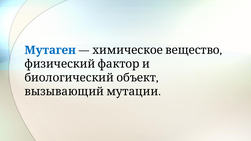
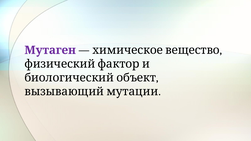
Мутаген colour: blue -> purple (50, 50)
